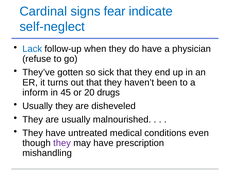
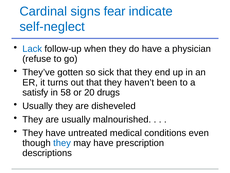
inform: inform -> satisfy (35, 92)
45: 45 -> 58 (66, 92)
they colour: purple -> blue (62, 143)
mishandling: mishandling -> descriptions (47, 153)
